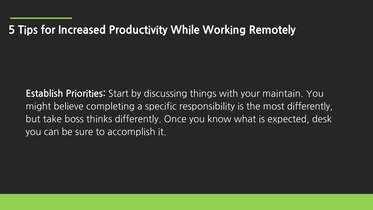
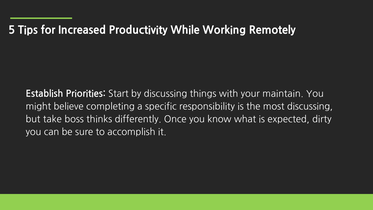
most differently: differently -> discussing (310, 106)
desk: desk -> dirty (322, 119)
